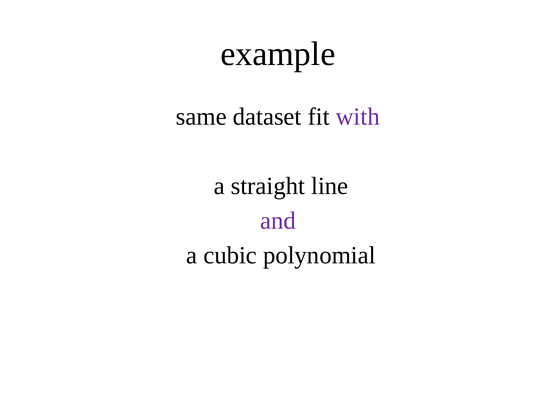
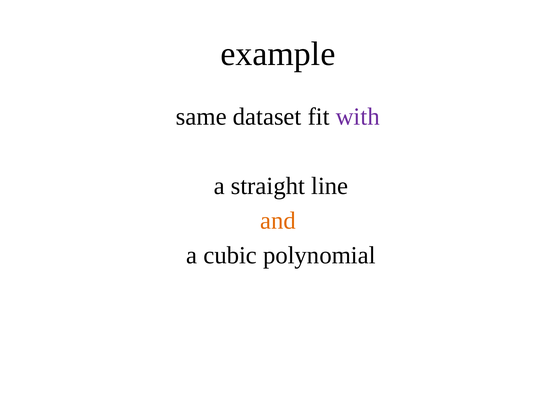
and colour: purple -> orange (278, 221)
